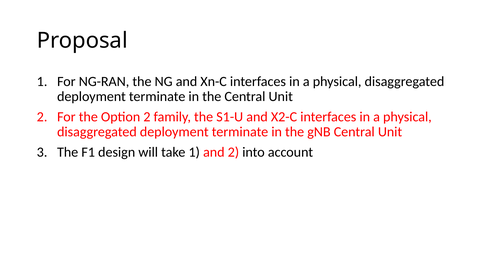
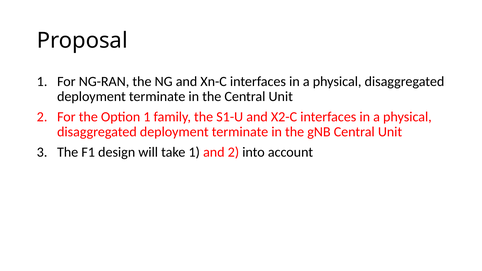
Option 2: 2 -> 1 (147, 117)
